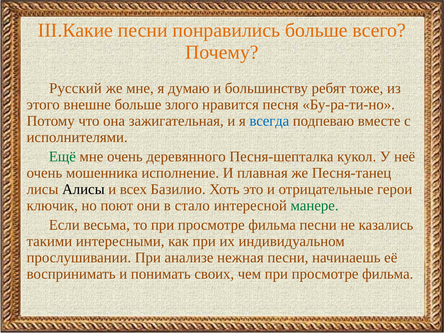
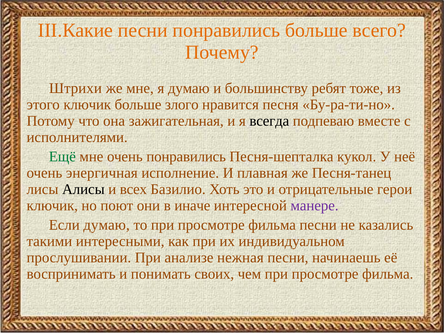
Русский: Русский -> Штрихи (75, 88)
этого внешне: внешне -> ключик (87, 105)
всегда colour: blue -> black (269, 121)
очень деревянного: деревянного -> понравились (186, 157)
мошенника: мошенника -> энергичная (102, 173)
стало: стало -> иначе (192, 206)
манере colour: green -> purple (315, 206)
Если весьма: весьма -> думаю (107, 225)
